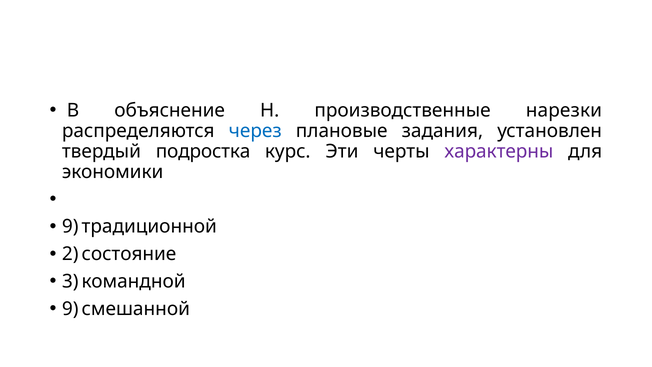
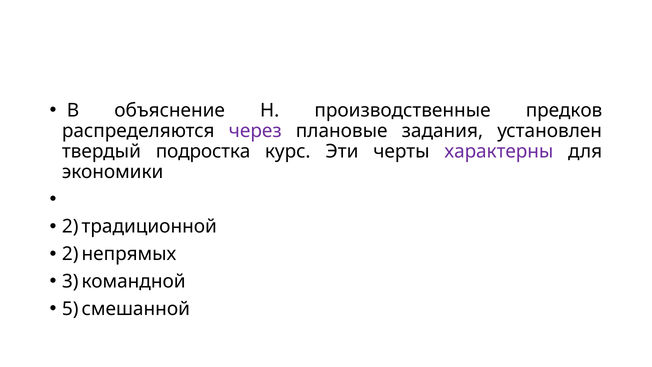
нарезки: нарезки -> предков (564, 110)
через colour: blue -> purple (255, 131)
9: 9 -> 2 (70, 227)
состояние: состояние -> непрямых (129, 254)
9: 9 -> 5 (70, 309)
